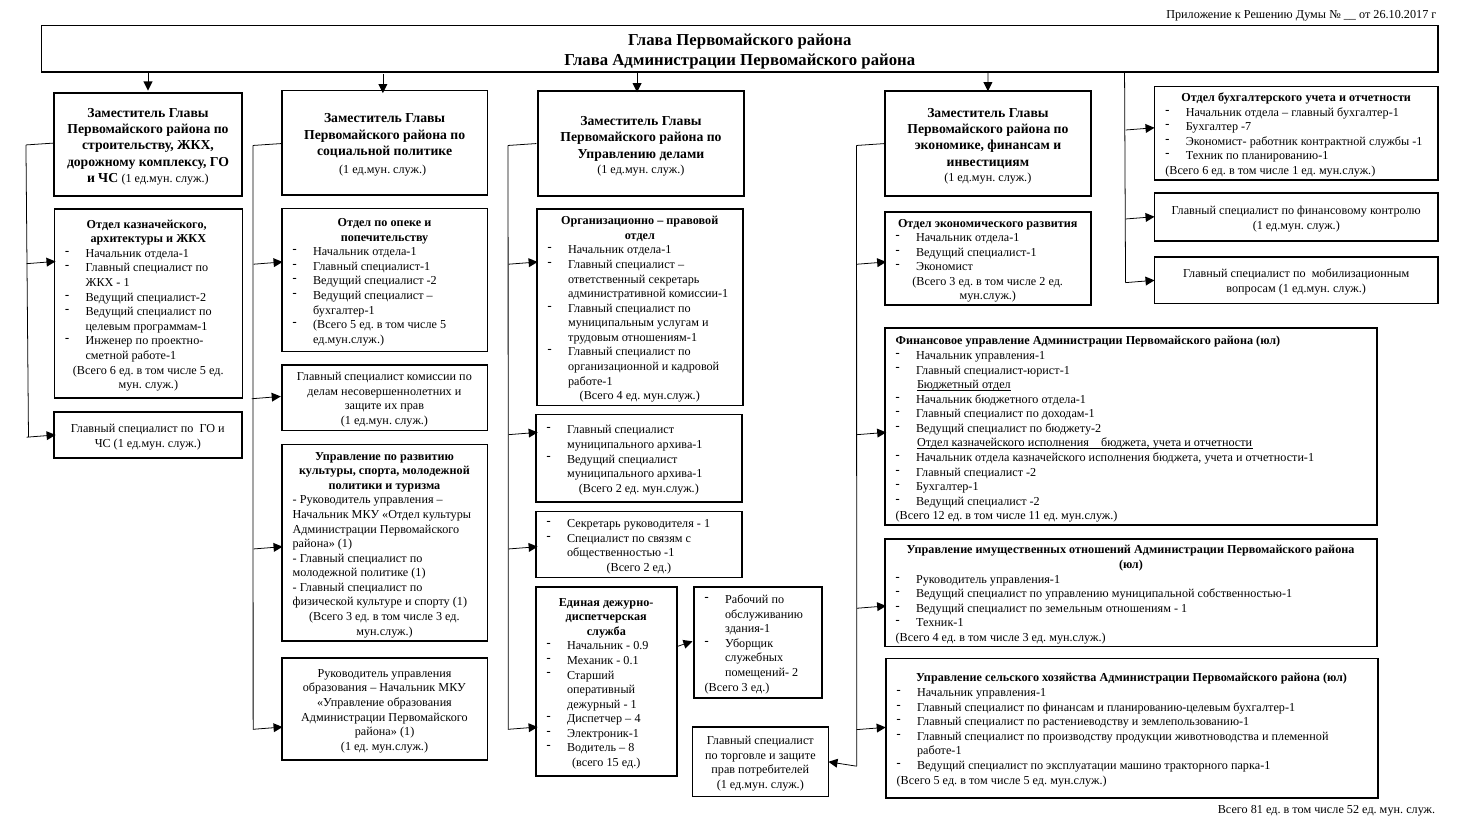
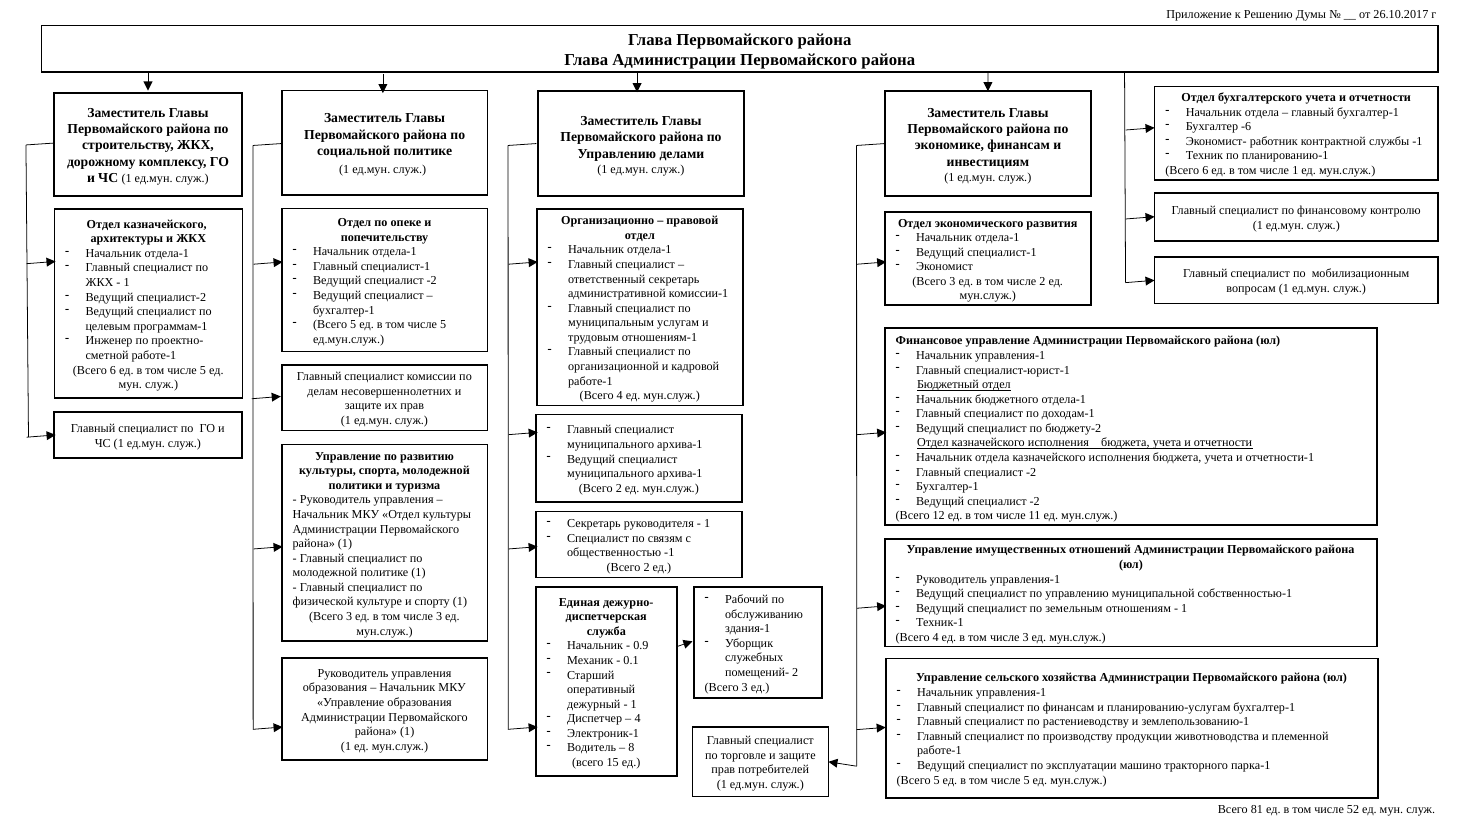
-7: -7 -> -6 (1246, 127)
планированию-целевым: планированию-целевым -> планированию-услугам (1169, 706)
